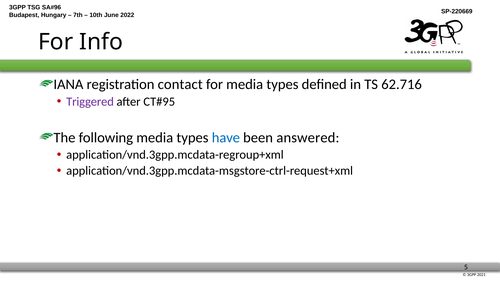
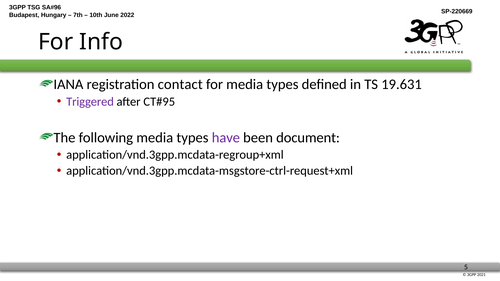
62.716: 62.716 -> 19.631 (402, 85)
have colour: blue -> purple (226, 138)
answered: answered -> document (308, 138)
